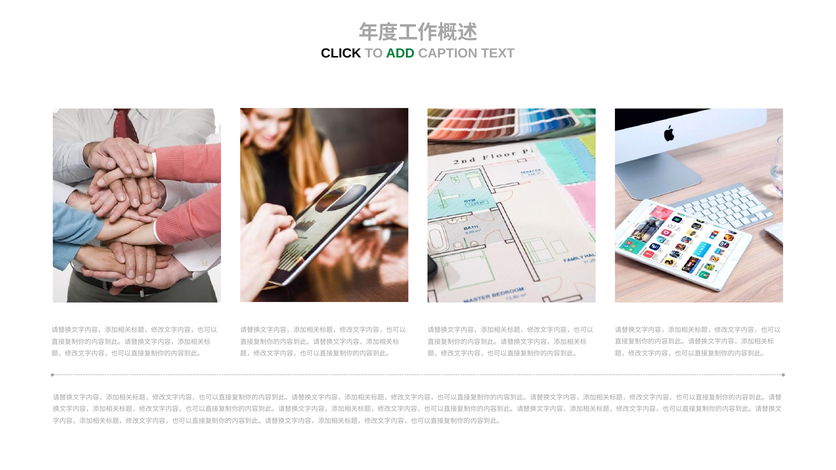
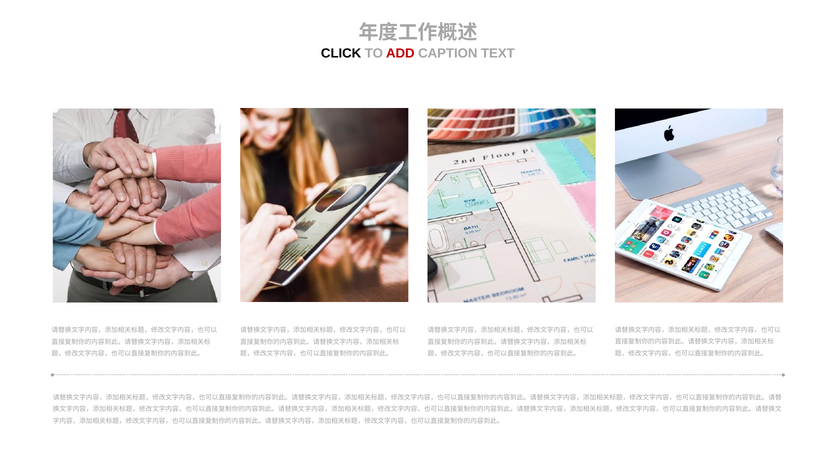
ADD colour: green -> red (400, 54)
